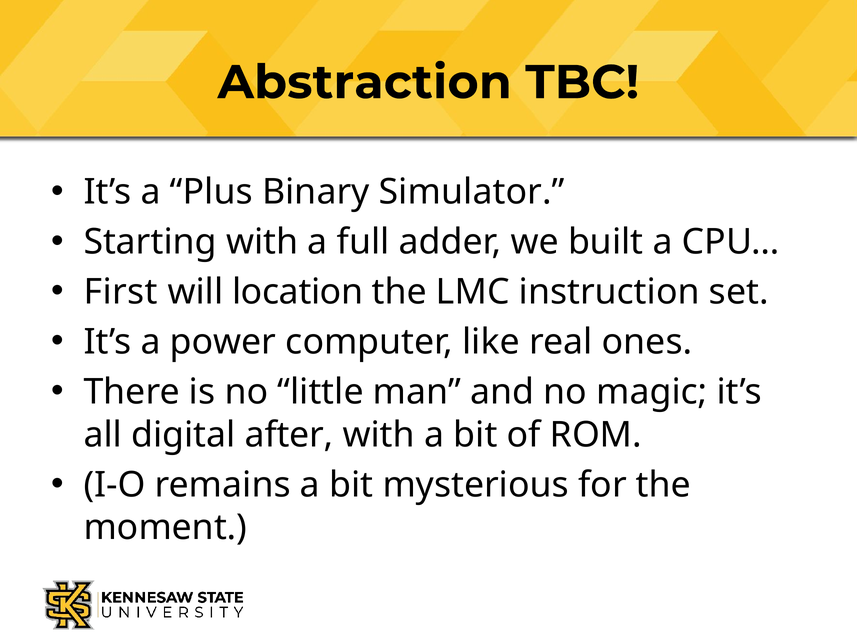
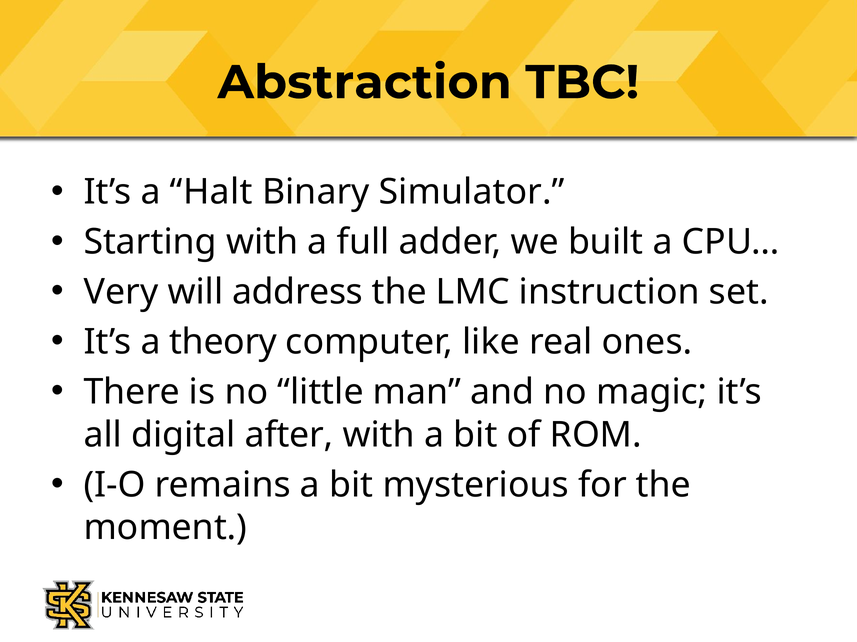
Plus: Plus -> Halt (211, 192)
First: First -> Very (121, 292)
location: location -> address (298, 292)
power: power -> theory (223, 342)
